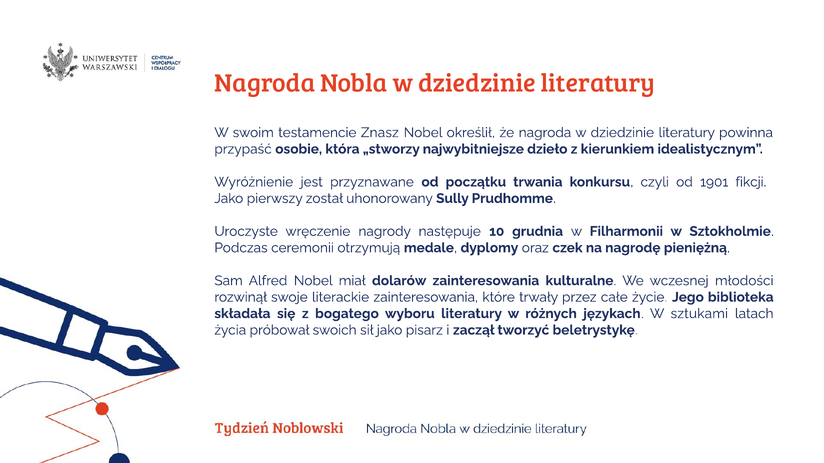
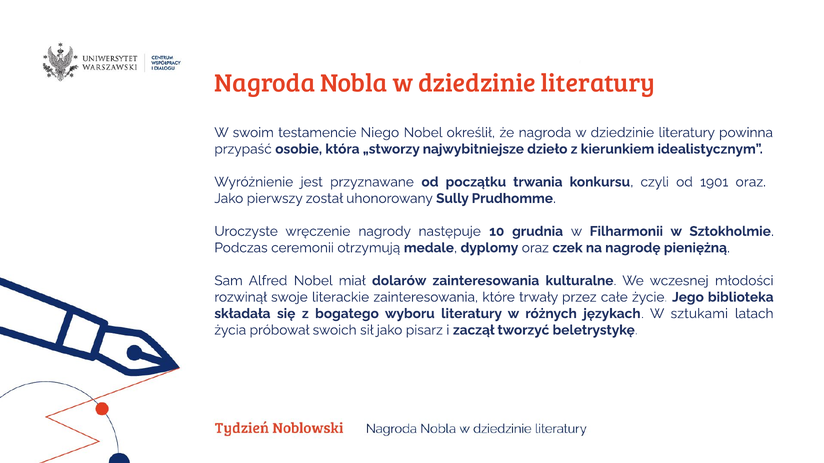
Znasz: Znasz -> Niego (380, 133)
1901 fikcji: fikcji -> oraz (751, 182)
